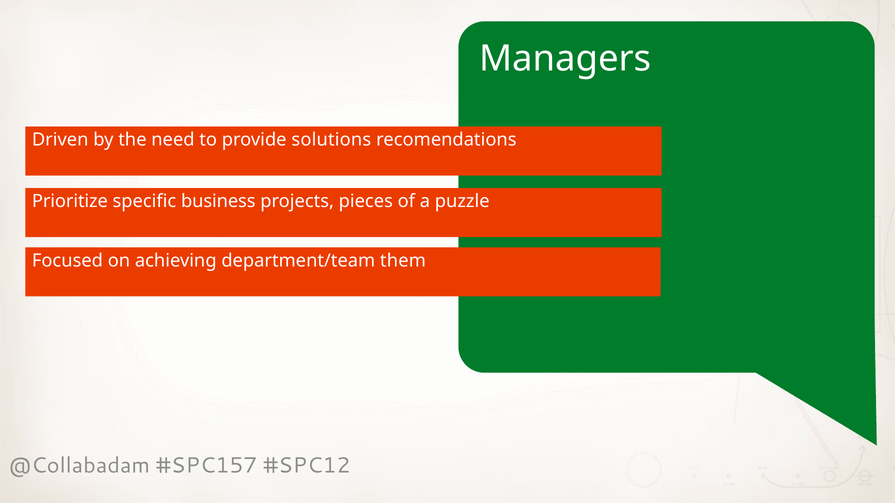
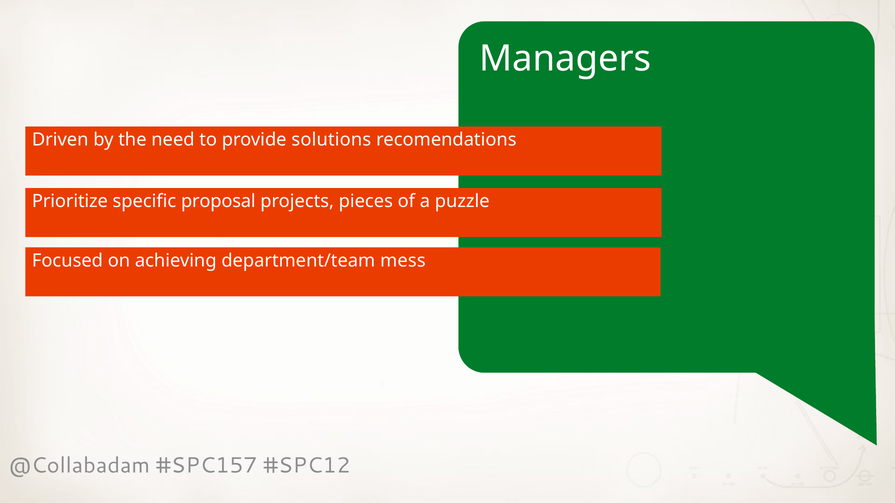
business: business -> proposal (218, 201)
them: them -> mess (403, 261)
